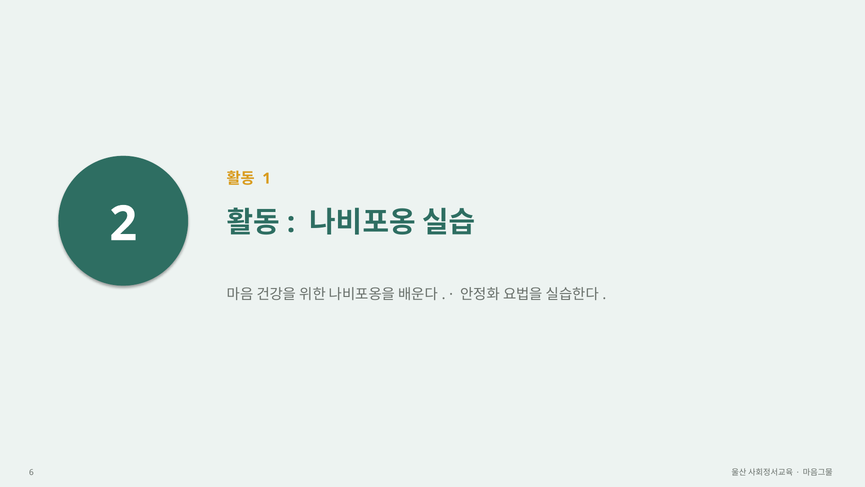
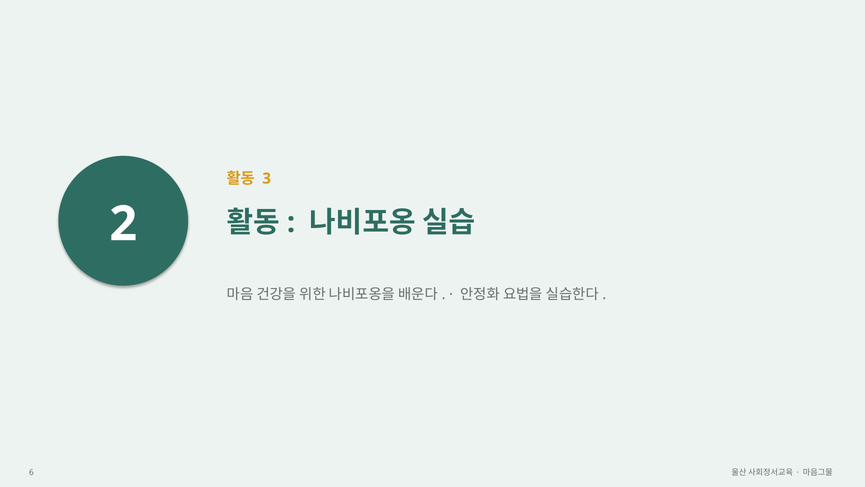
1: 1 -> 3 (267, 178)
